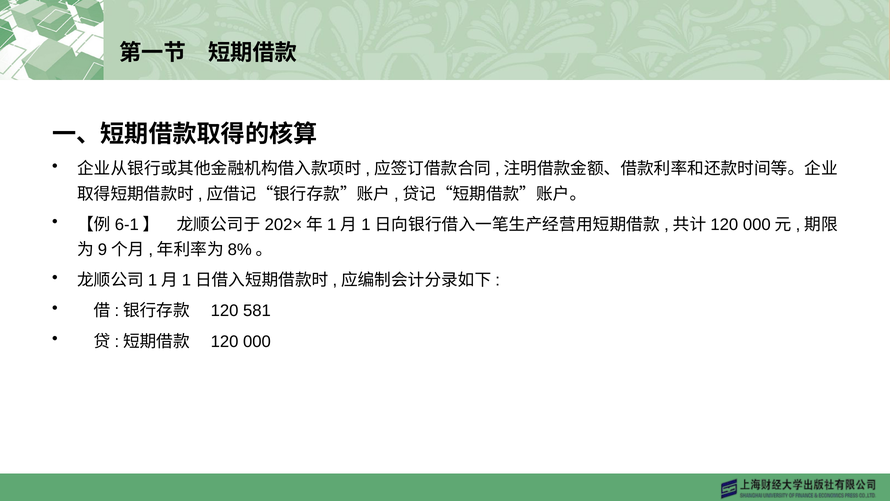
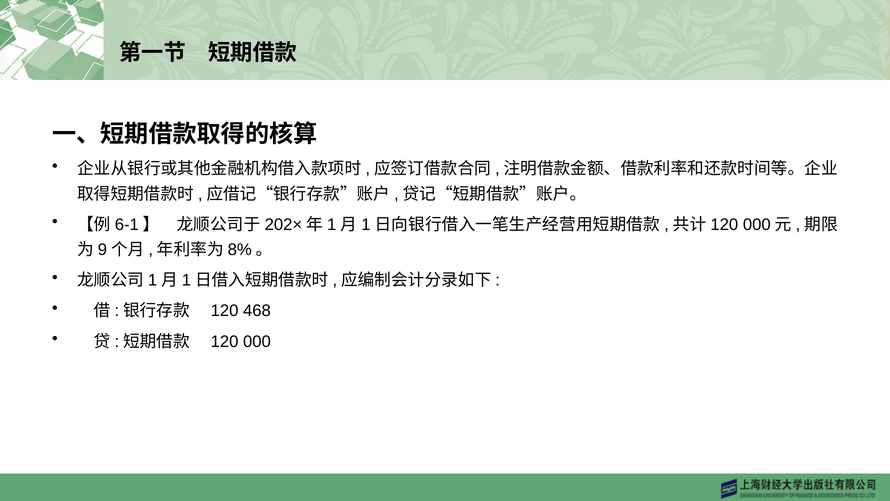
581: 581 -> 468 (257, 311)
